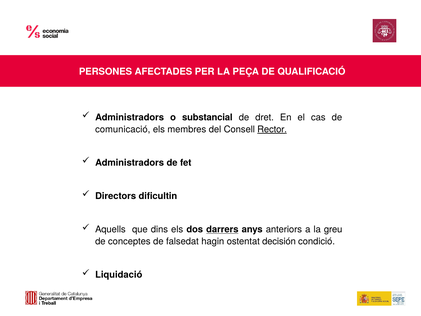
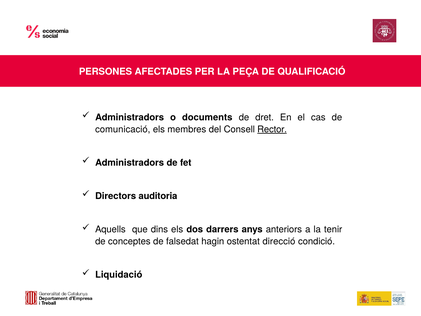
substancial: substancial -> documents (207, 117)
dificultin: dificultin -> auditoria (158, 196)
darrers underline: present -> none (222, 229)
greu: greu -> tenir (333, 229)
decisión: decisión -> direcció (279, 241)
